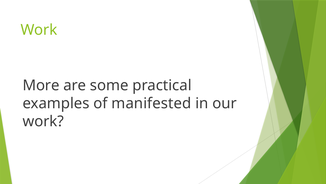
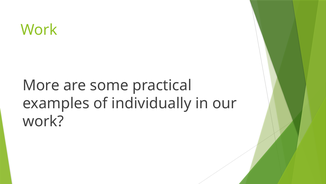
manifested: manifested -> individually (151, 103)
